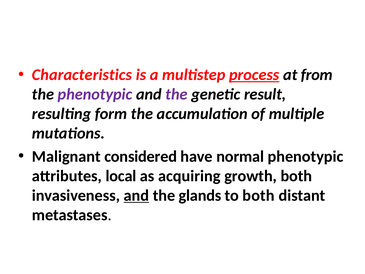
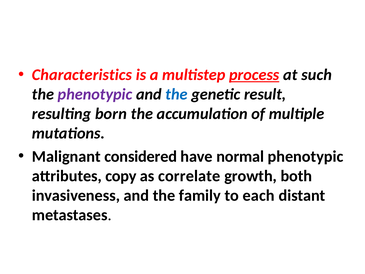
from: from -> such (317, 75)
the colour: purple -> blue (176, 94)
form: form -> born (111, 114)
local: local -> copy (121, 176)
acquiring: acquiring -> correlate (189, 176)
and underline: present -> none (136, 195)
glands: glands -> family (200, 195)
to both: both -> each (259, 195)
